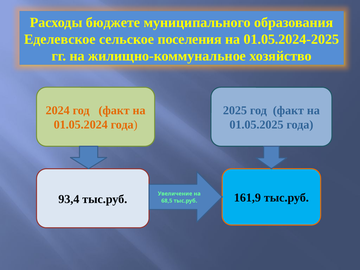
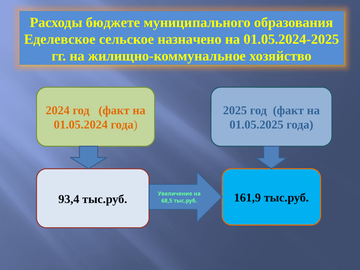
поселения: поселения -> назначено (190, 39)
